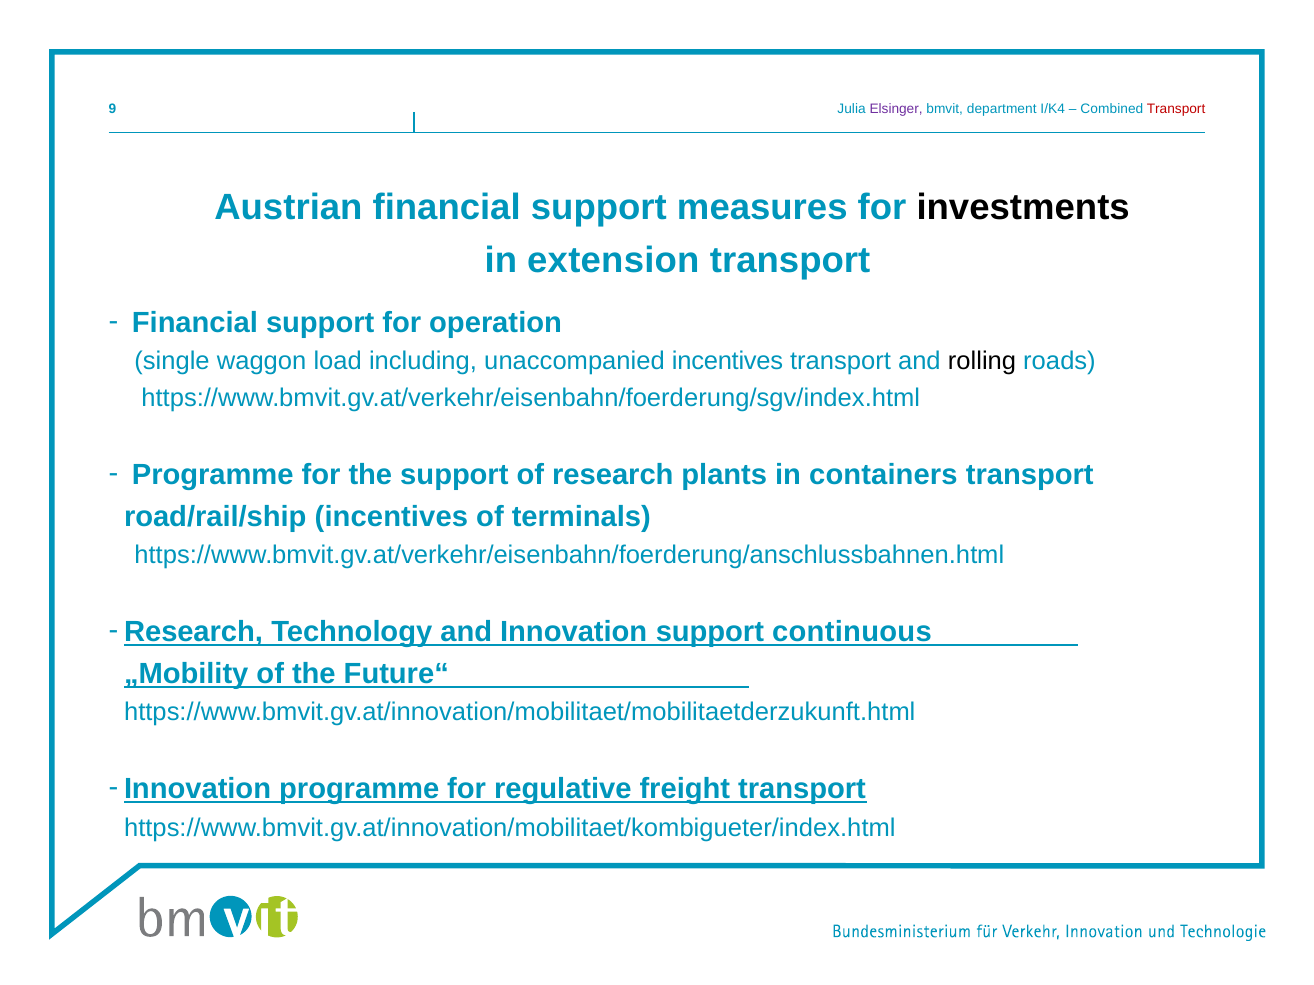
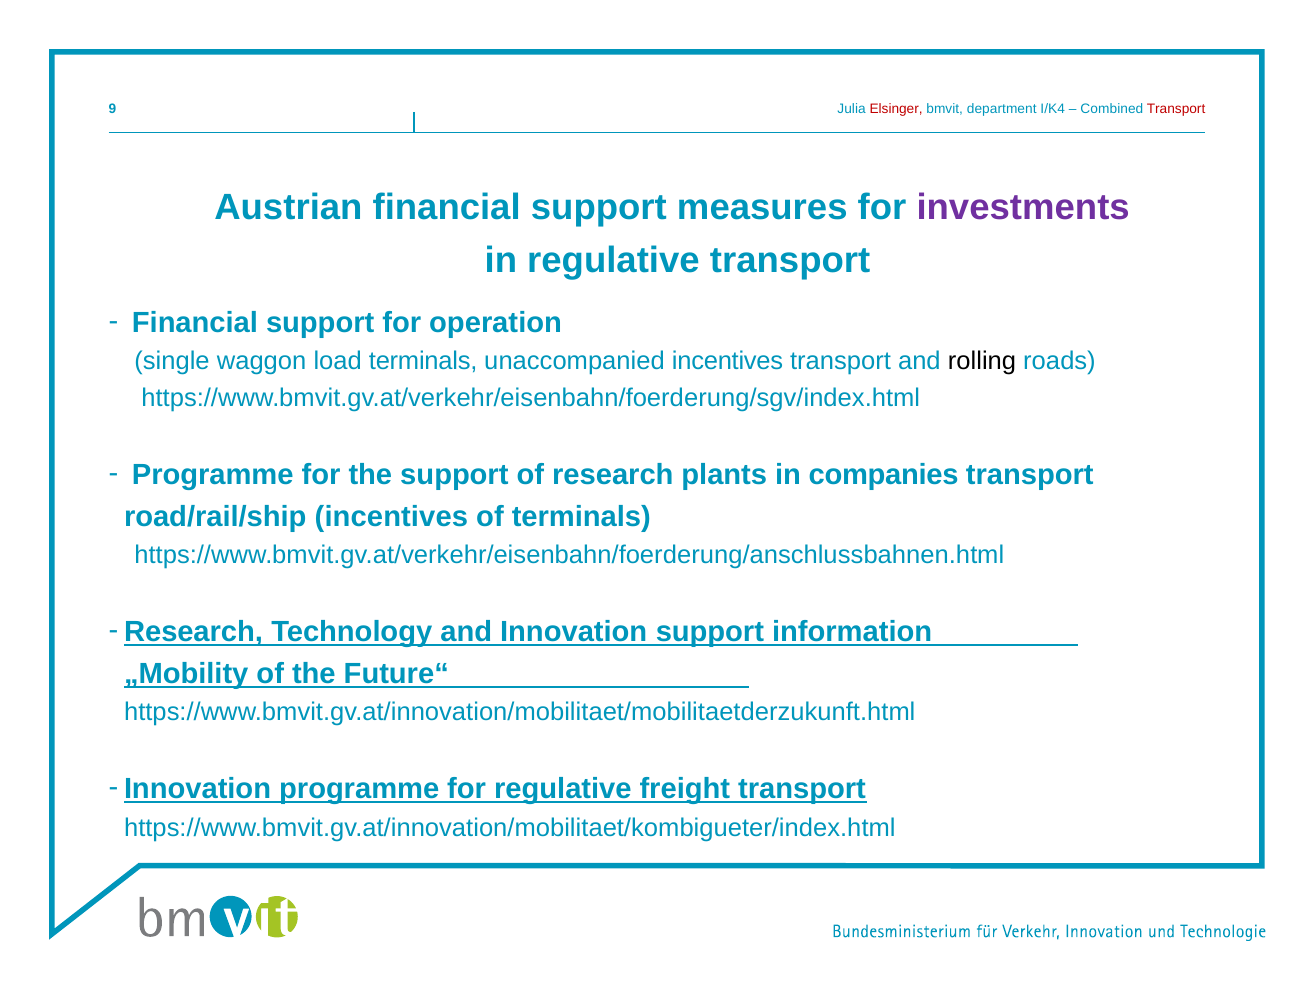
Elsinger colour: purple -> red (896, 109)
investments colour: black -> purple (1023, 208)
in extension: extension -> regulative (613, 260)
load including: including -> terminals (423, 361)
containers: containers -> companies (884, 475)
continuous: continuous -> information (852, 632)
